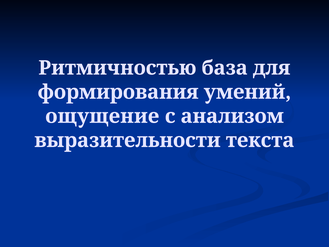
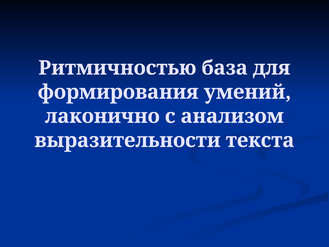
ощущение: ощущение -> лаконично (102, 116)
